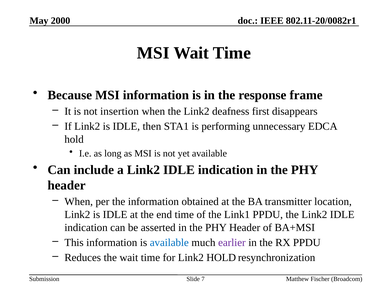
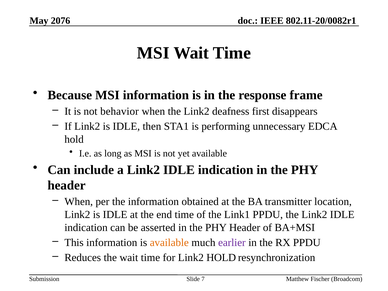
2000: 2000 -> 2076 (61, 21)
insertion: insertion -> behavior (120, 111)
available colour: blue -> orange (169, 243)
